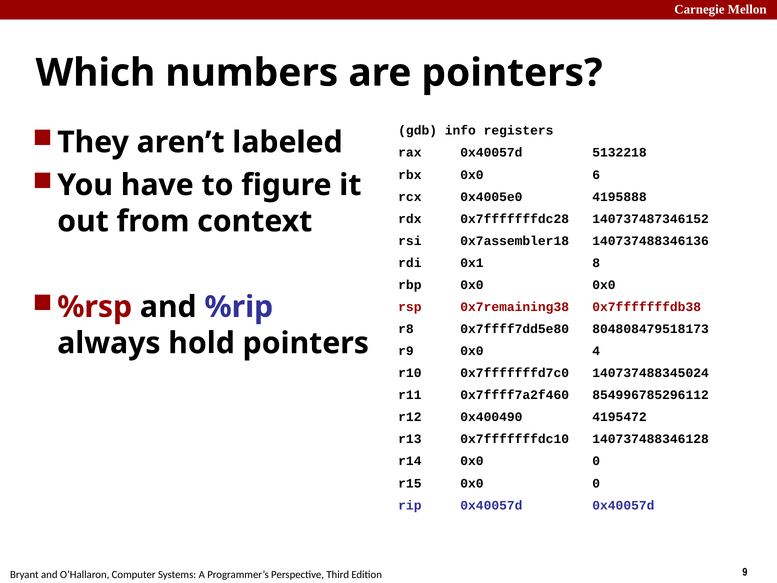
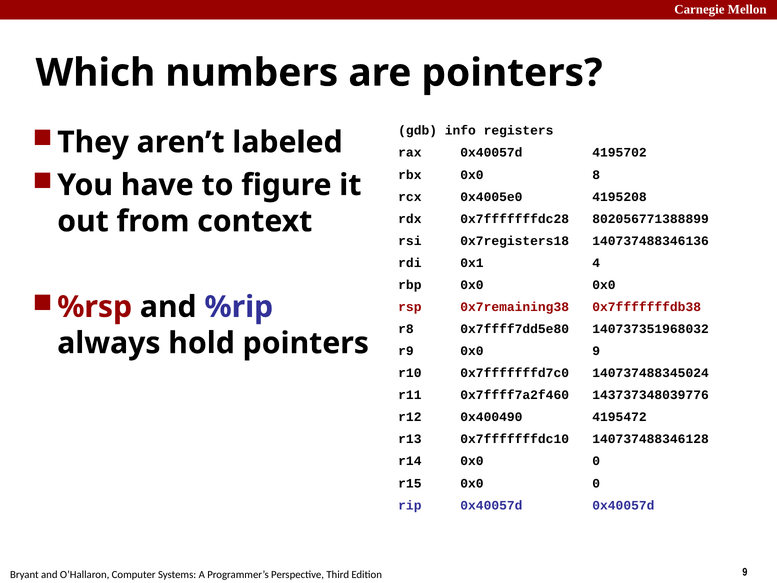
5132218: 5132218 -> 4195702 (620, 153)
6: 6 -> 8 (596, 175)
4195888: 4195888 -> 4195208 (620, 197)
140737487346152: 140737487346152 -> 802056771388899 (651, 219)
0x7assembler18: 0x7assembler18 -> 0x7registers18 (515, 241)
8: 8 -> 4 (596, 263)
804808479518173: 804808479518173 -> 140737351968032 (651, 329)
0x0 4: 4 -> 9 (596, 351)
854996785296112: 854996785296112 -> 143737348039776 (651, 395)
